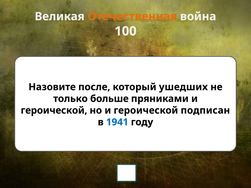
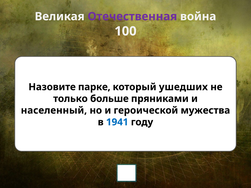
Отечественная colour: orange -> purple (132, 16)
после: после -> парке (94, 87)
героической: героической -> населенный (54, 111)
подписан: подписан -> мужества (205, 111)
